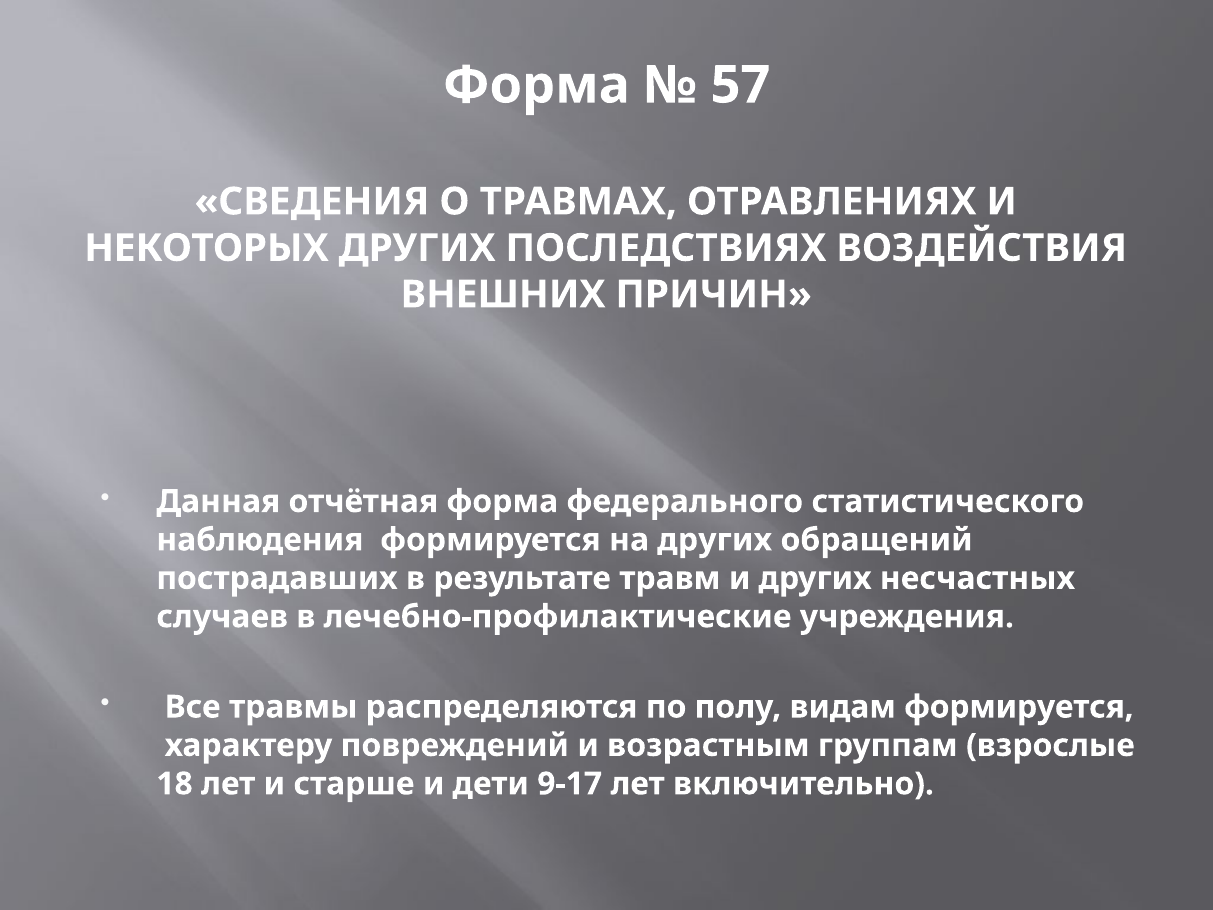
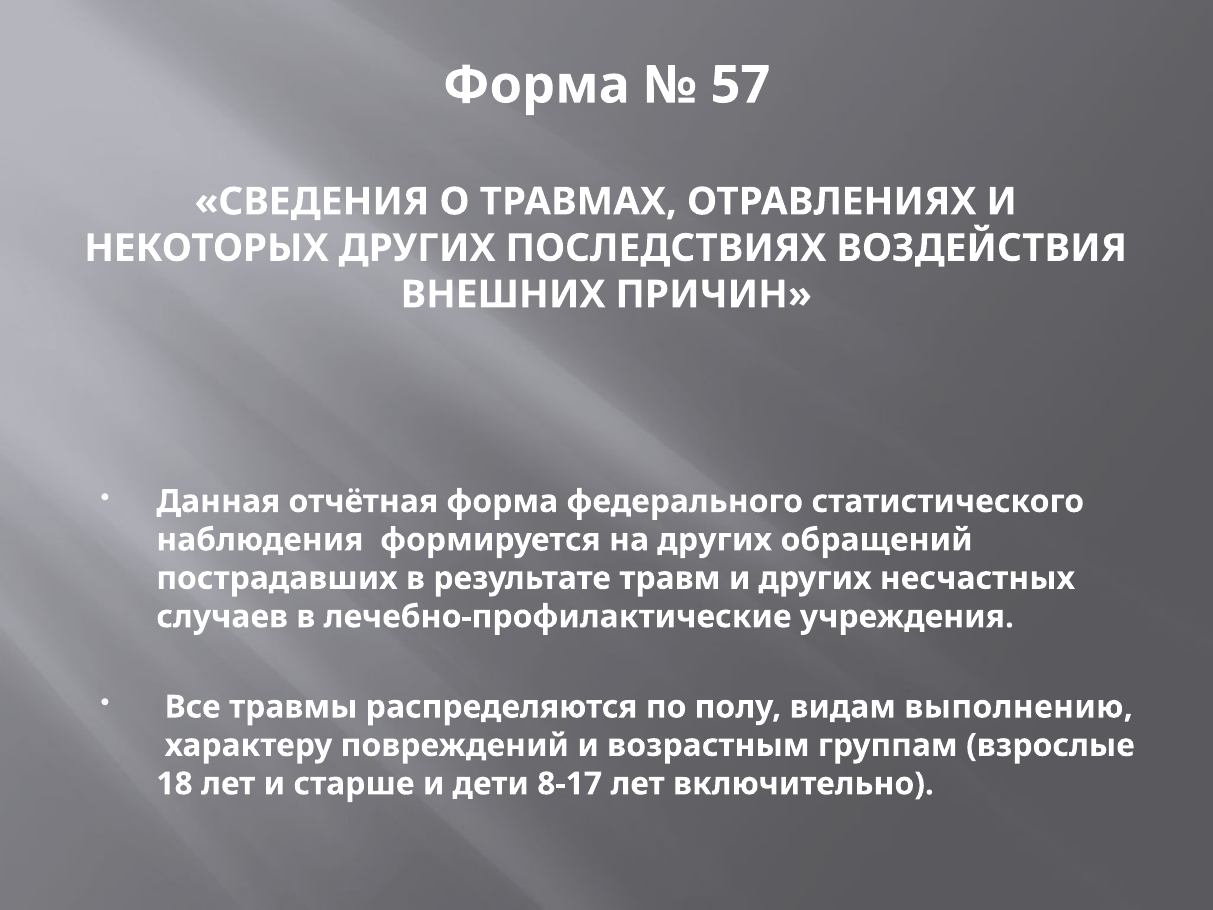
видам формируется: формируется -> выполнению (1019, 707)
9-17: 9-17 -> 8-17 (570, 784)
